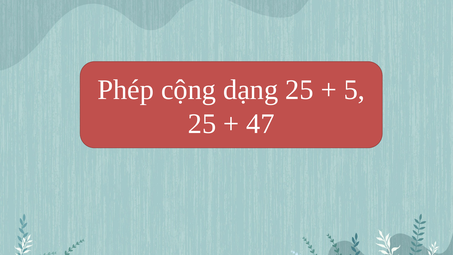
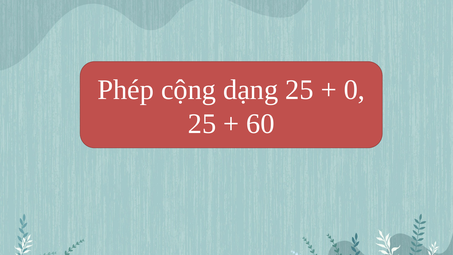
5: 5 -> 0 (354, 90)
47: 47 -> 60 (260, 124)
